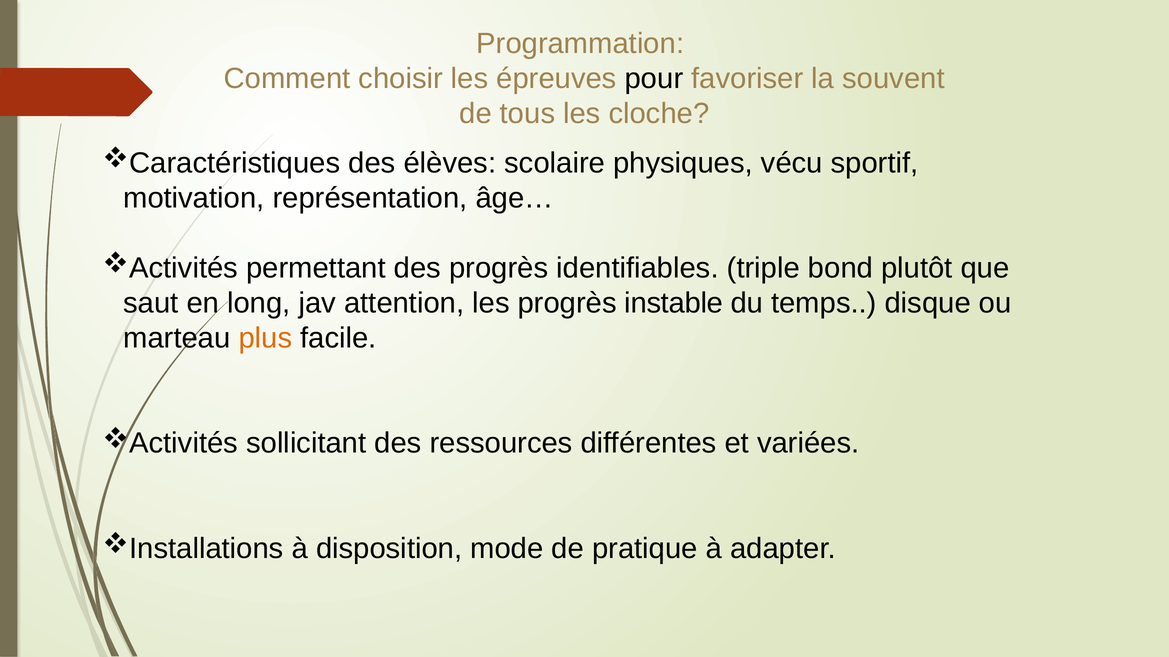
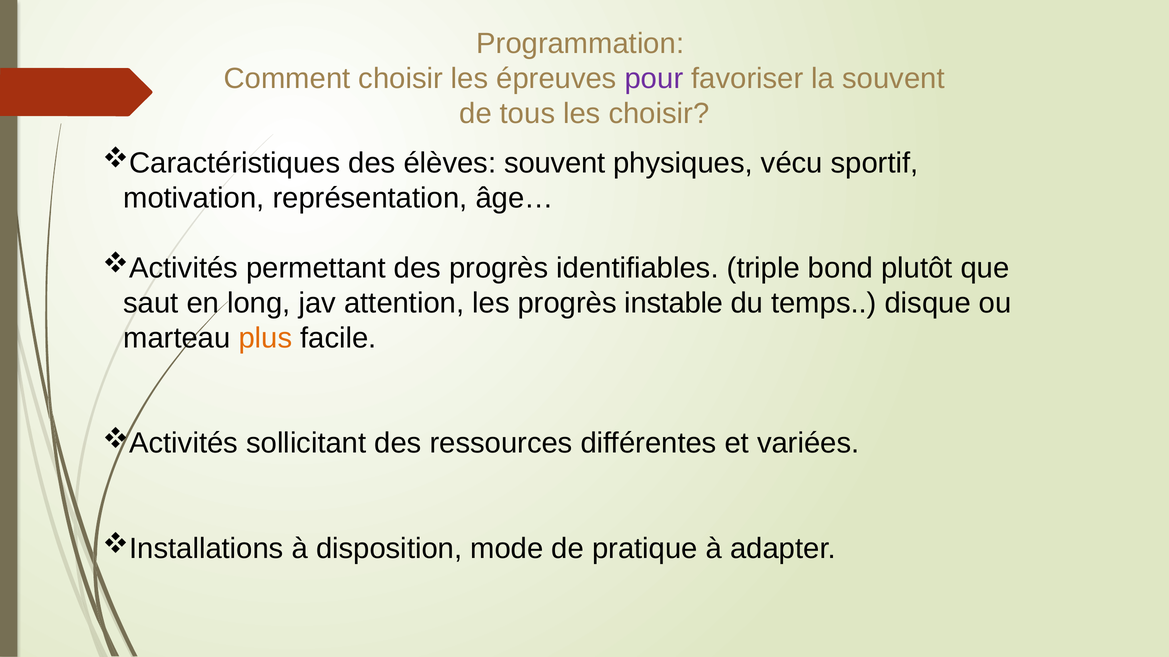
pour colour: black -> purple (654, 79)
les cloche: cloche -> choisir (659, 114)
élèves scolaire: scolaire -> souvent (555, 163)
